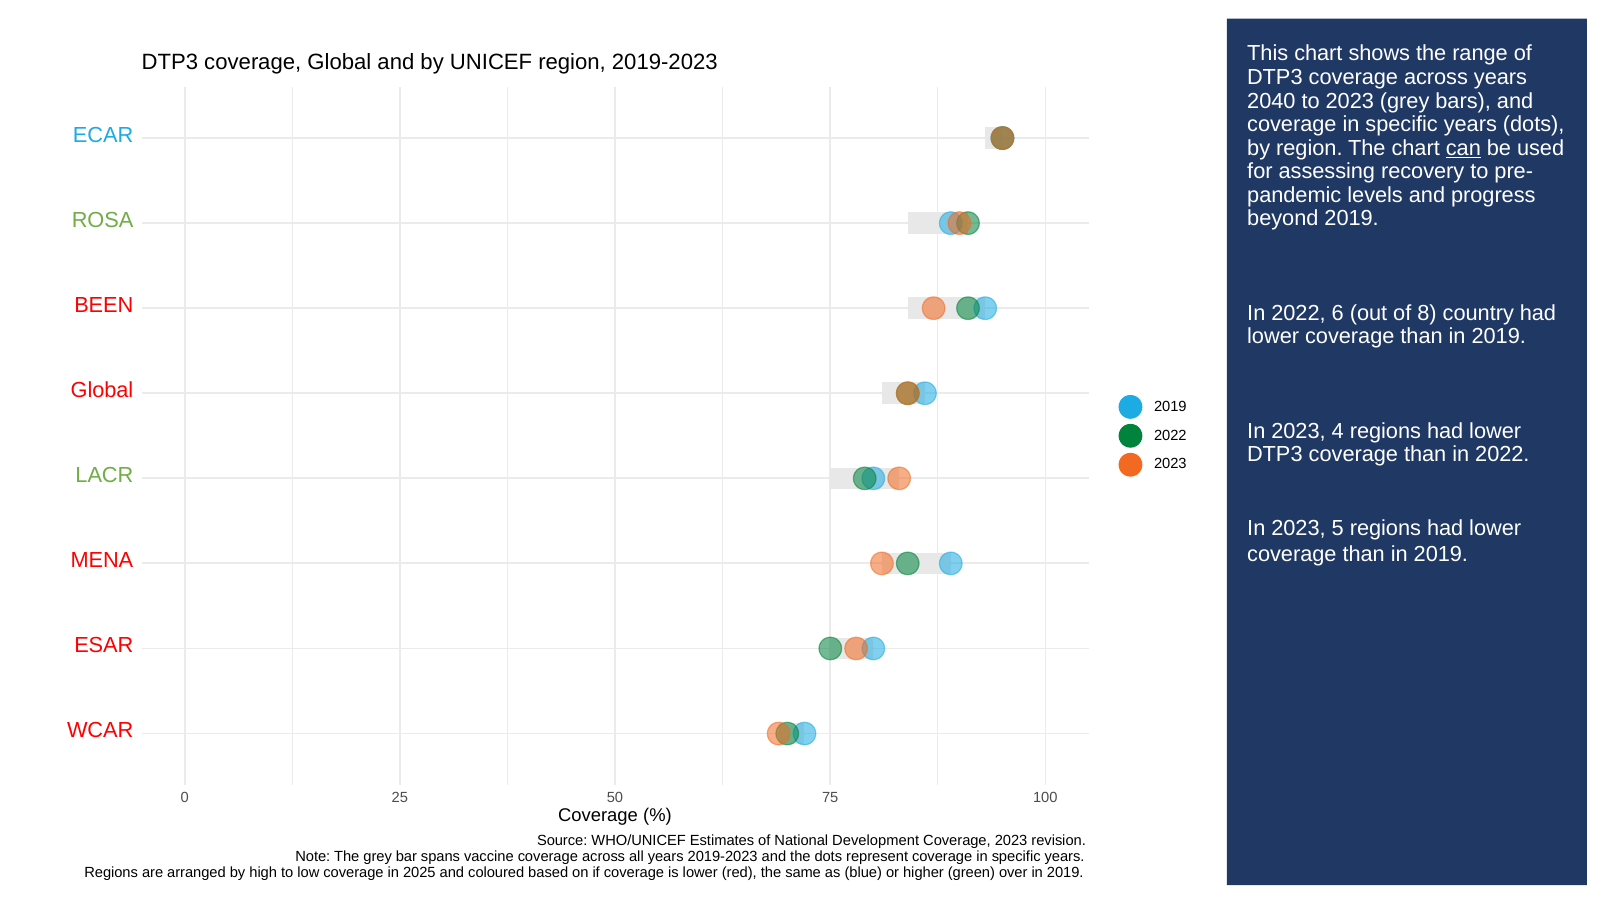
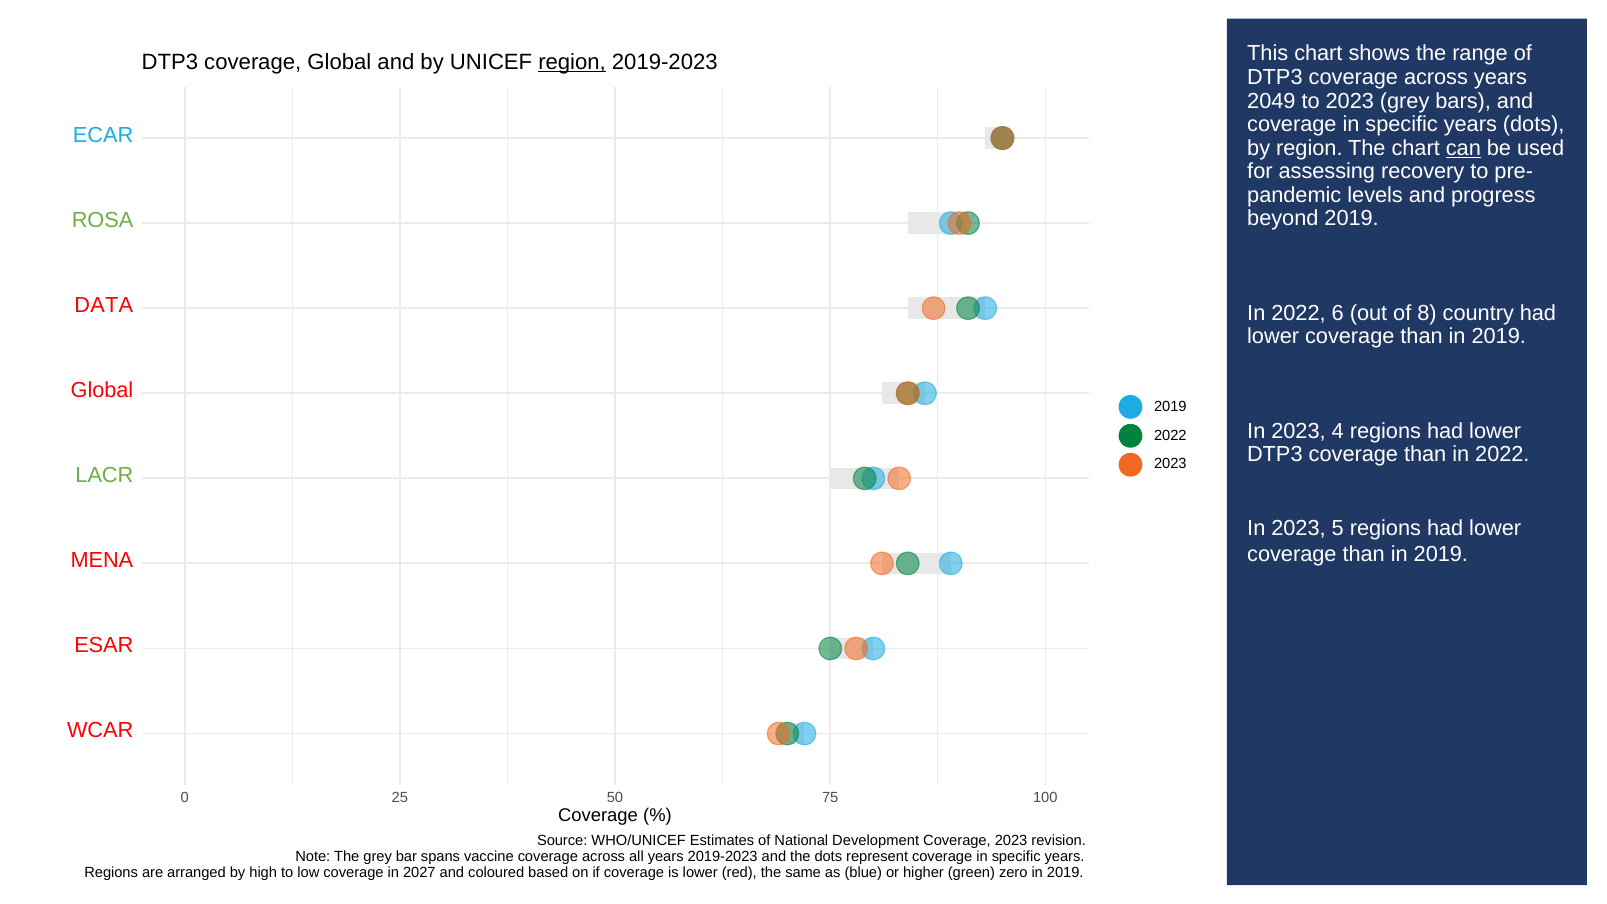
region underline: none -> present (572, 62)
2040: 2040 -> 2049 (1271, 101)
BEEN: BEEN -> DATA (104, 305)
2025: 2025 -> 2027 (419, 872)
over: over -> zero (1013, 872)
